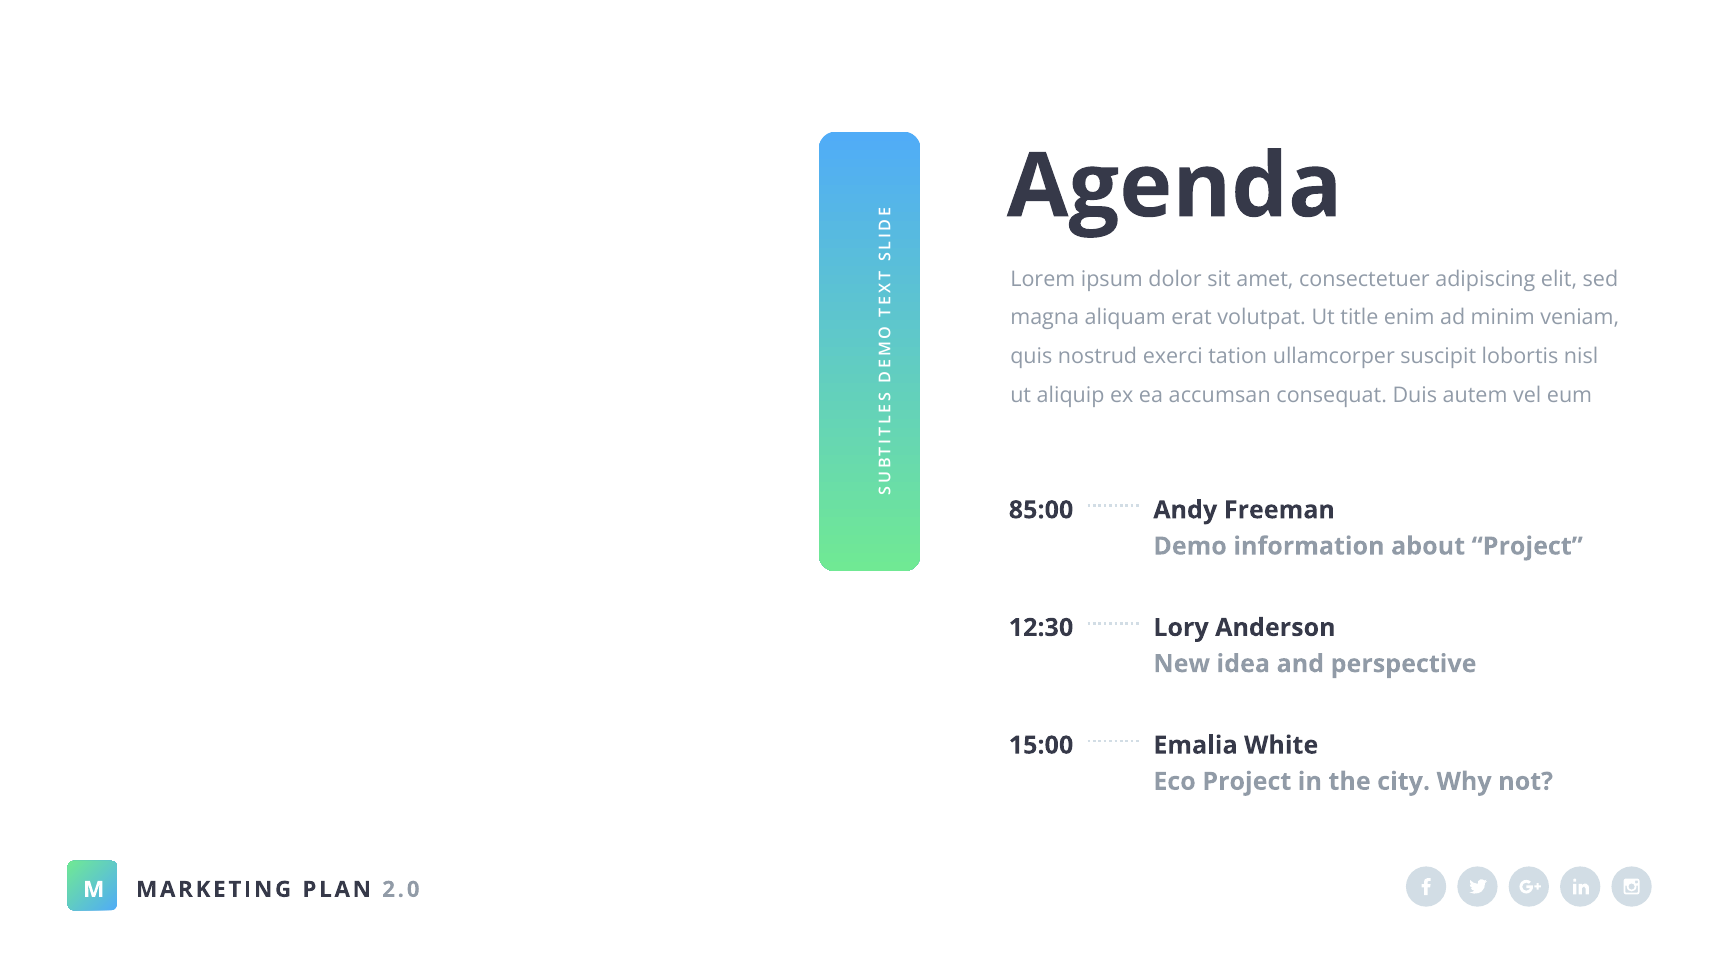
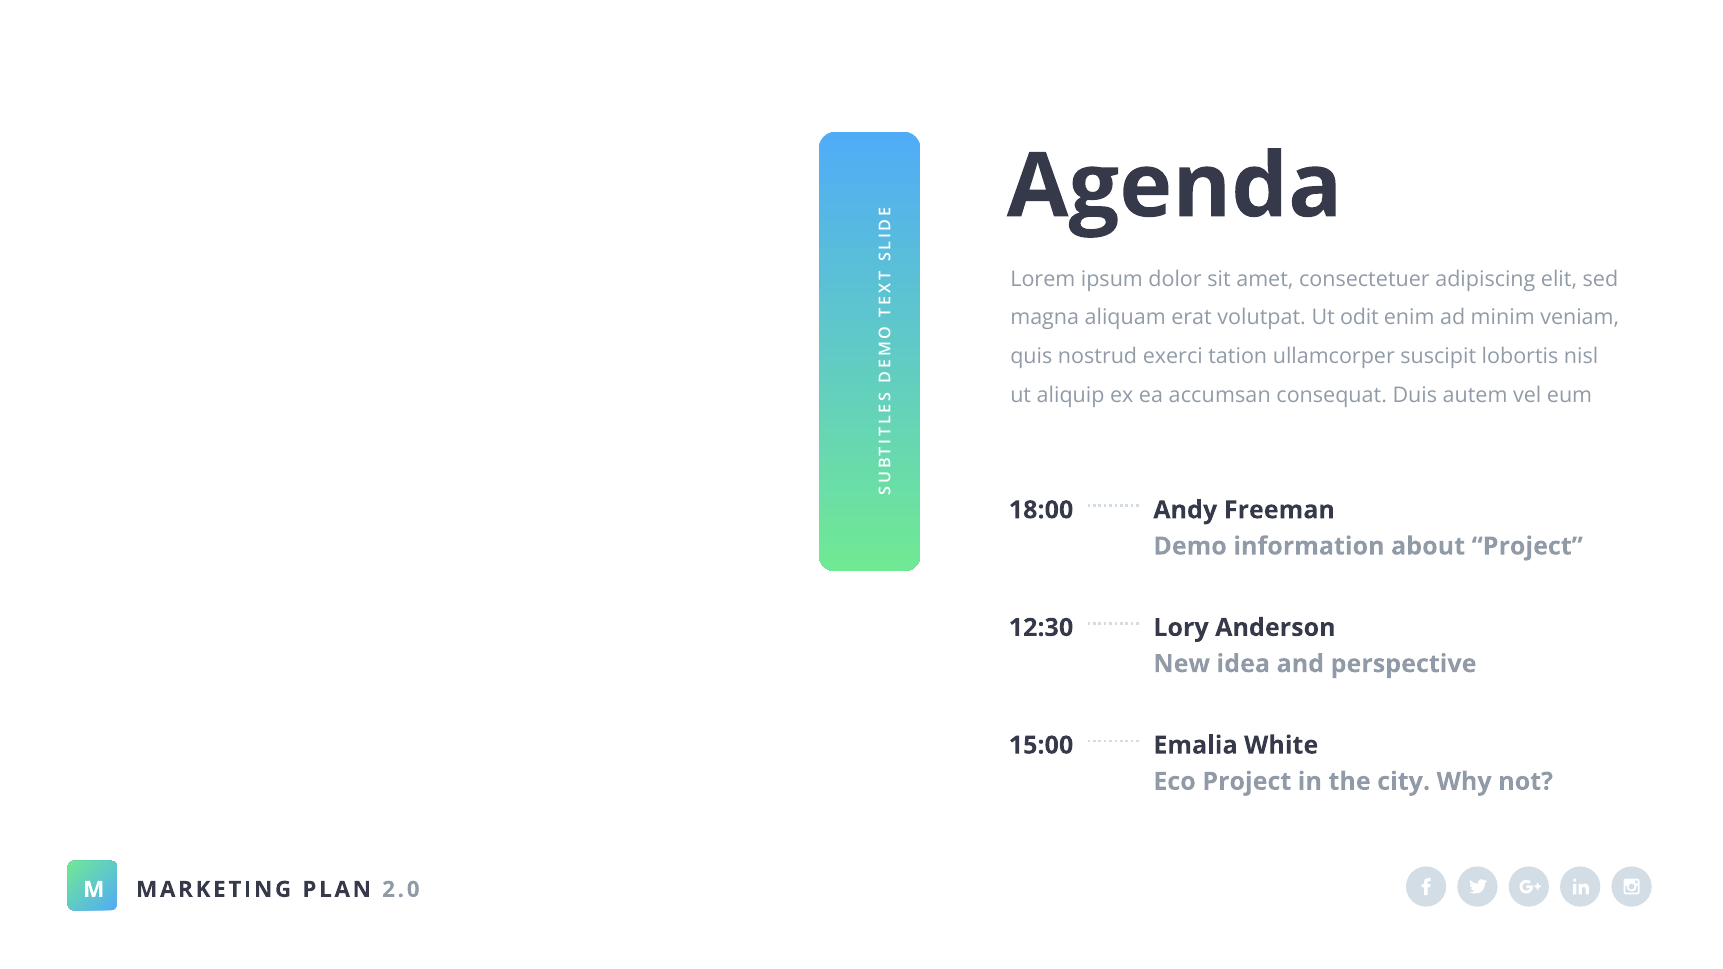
title: title -> odit (1359, 318)
85:00: 85:00 -> 18:00 (1041, 510)
